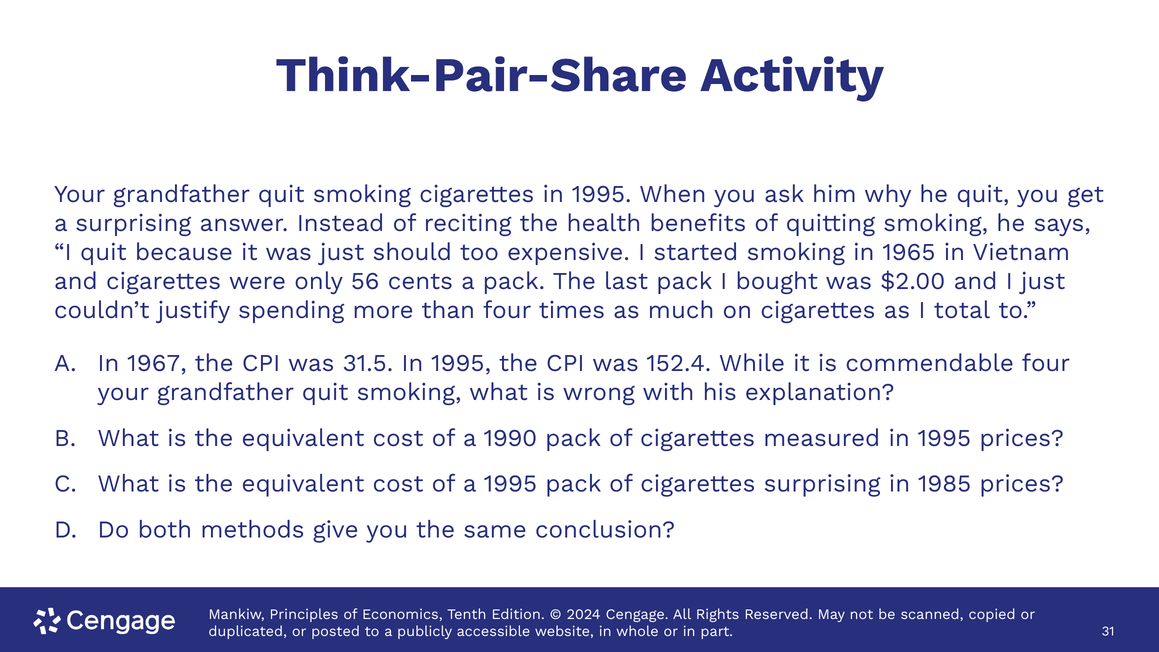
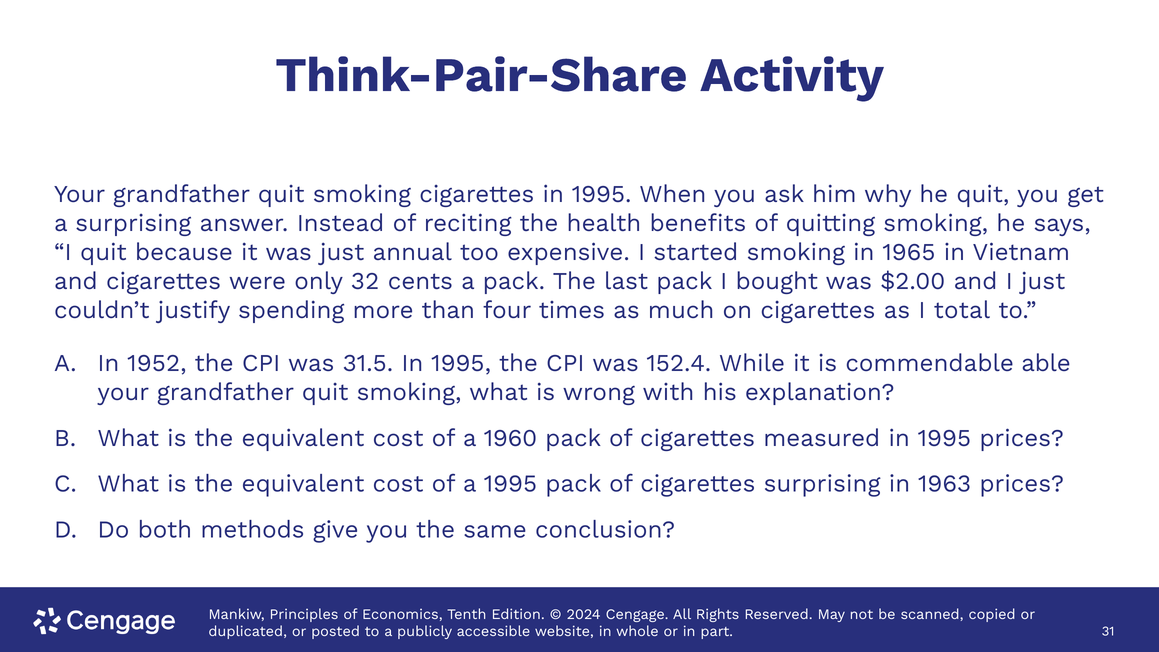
should: should -> annual (412, 252)
56: 56 -> 32 (365, 281)
1967: 1967 -> 1952 (157, 363)
commendable four: four -> able (1046, 363)
1990: 1990 -> 1960 (510, 438)
1985: 1985 -> 1963 (945, 484)
